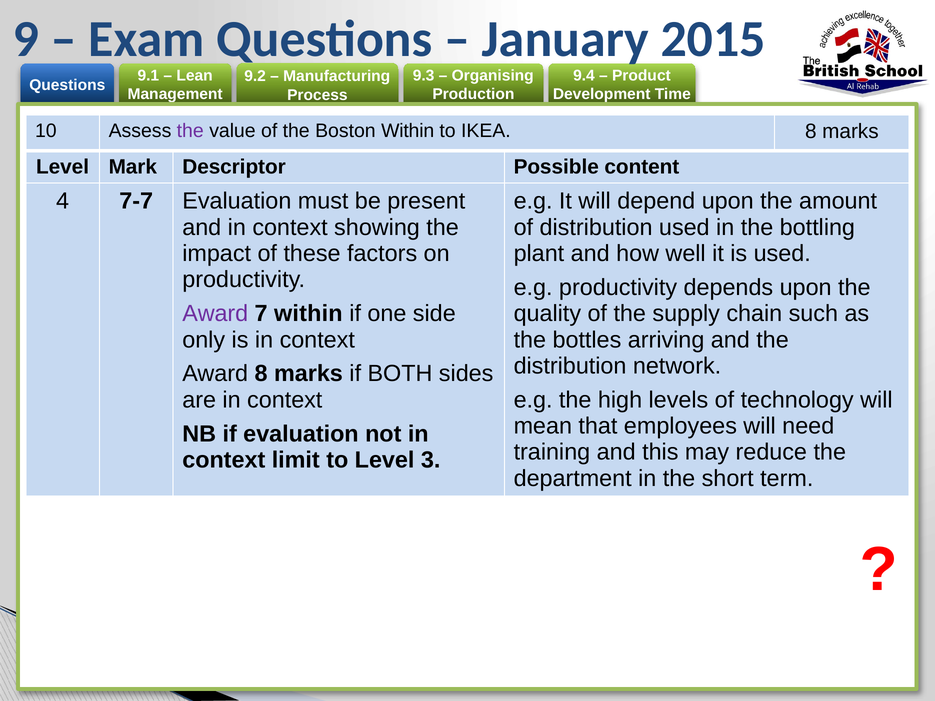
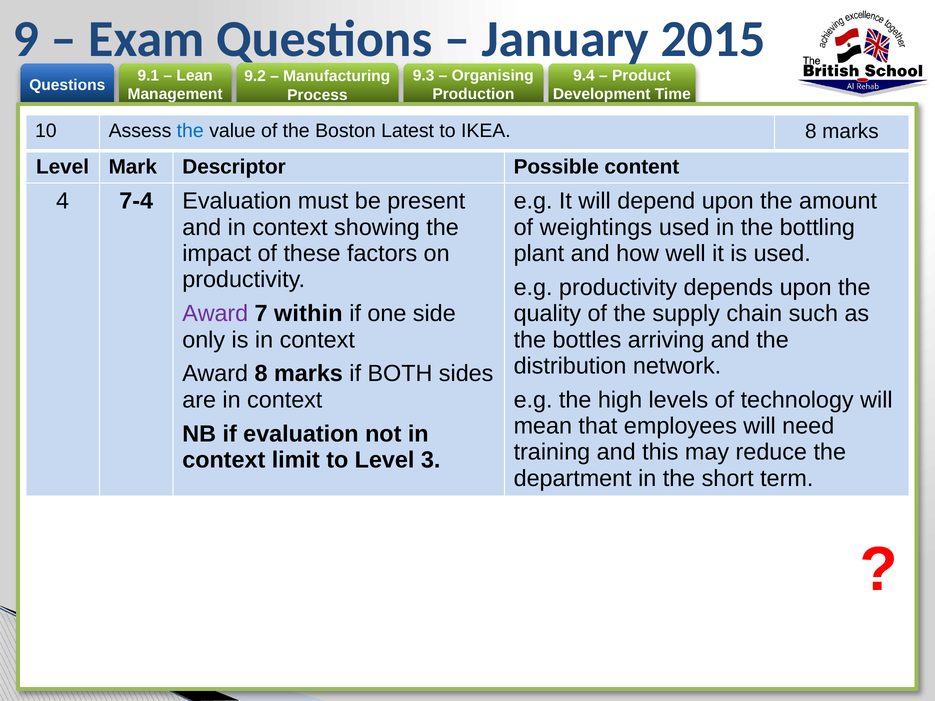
the colour: purple -> blue (190, 131)
Boston Within: Within -> Latest (408, 131)
7-7: 7-7 -> 7-4 (136, 201)
of distribution: distribution -> weightings (596, 227)
